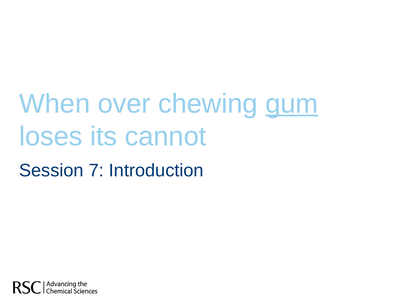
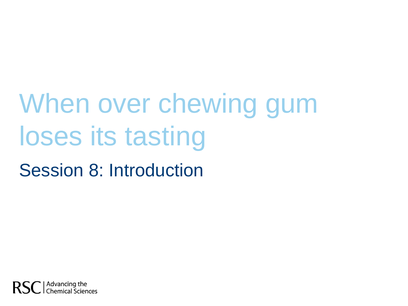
gum underline: present -> none (292, 104)
cannot: cannot -> tasting (166, 137)
7: 7 -> 8 (96, 171)
